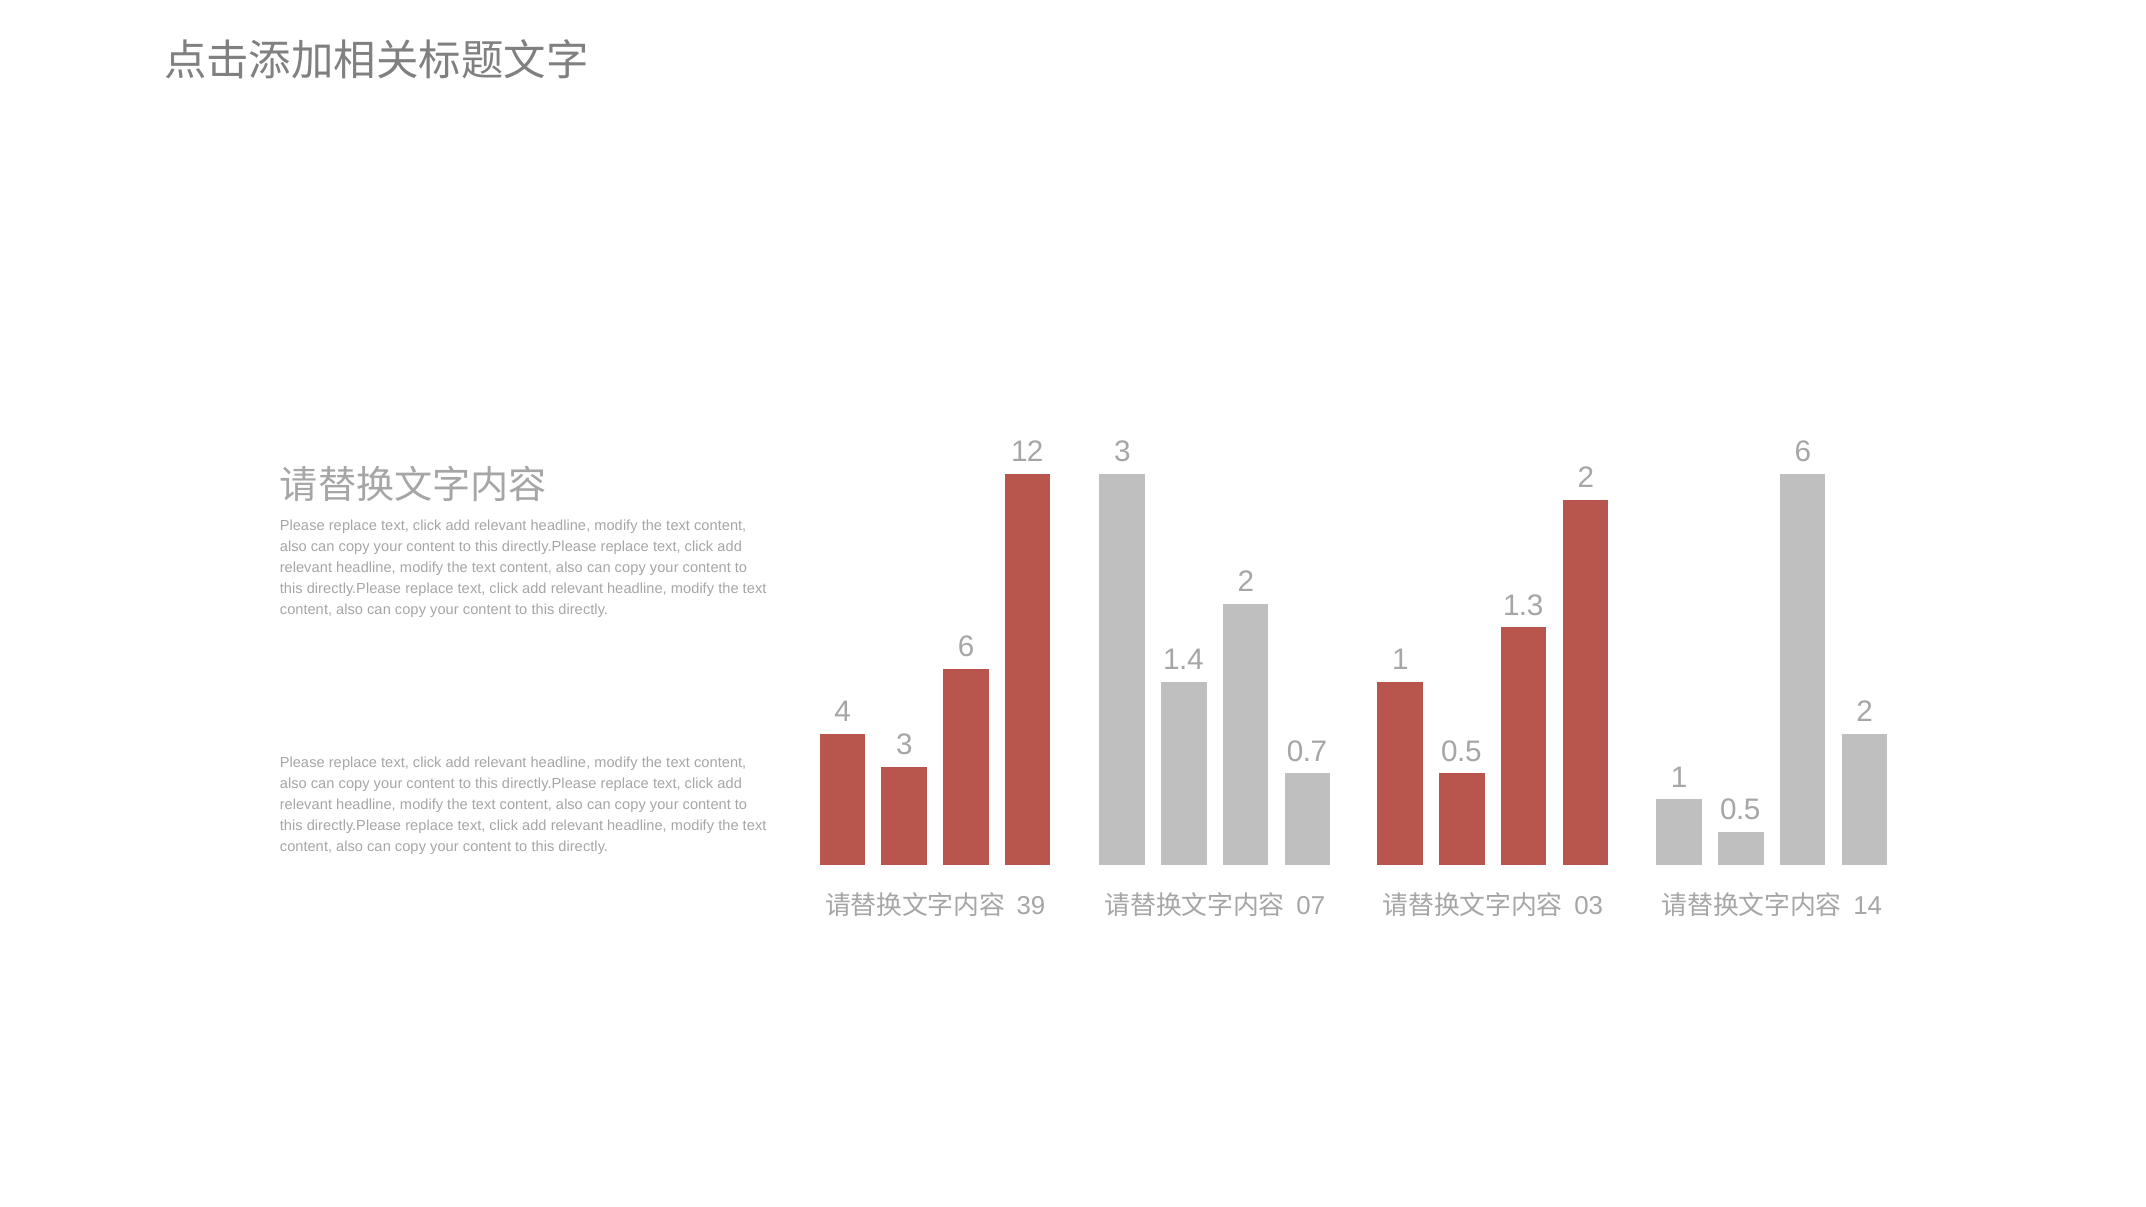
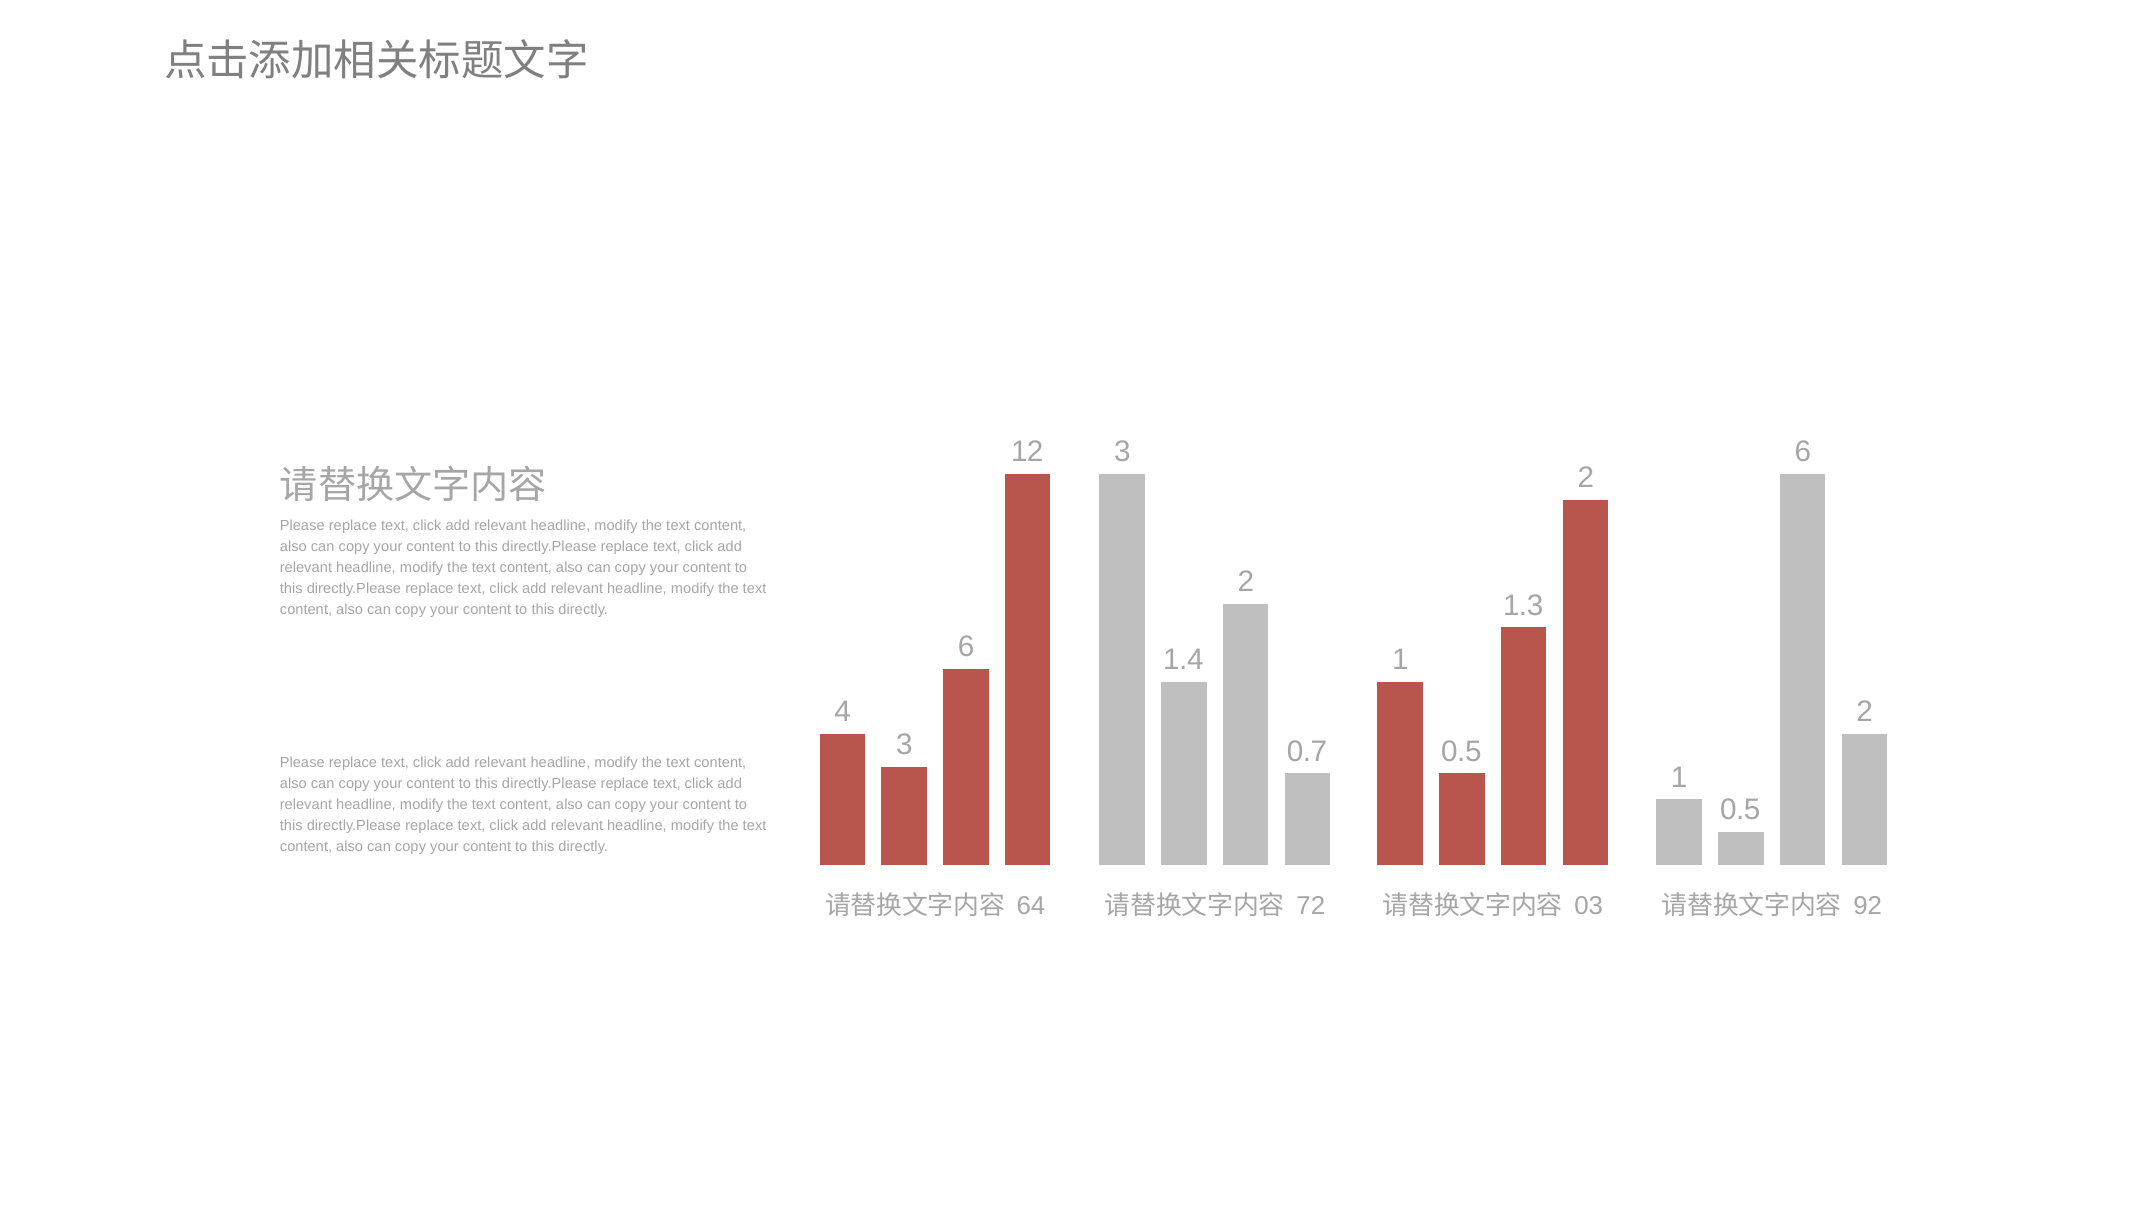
39: 39 -> 64 (1031, 906)
07: 07 -> 72 (1311, 906)
14: 14 -> 92 (1868, 906)
